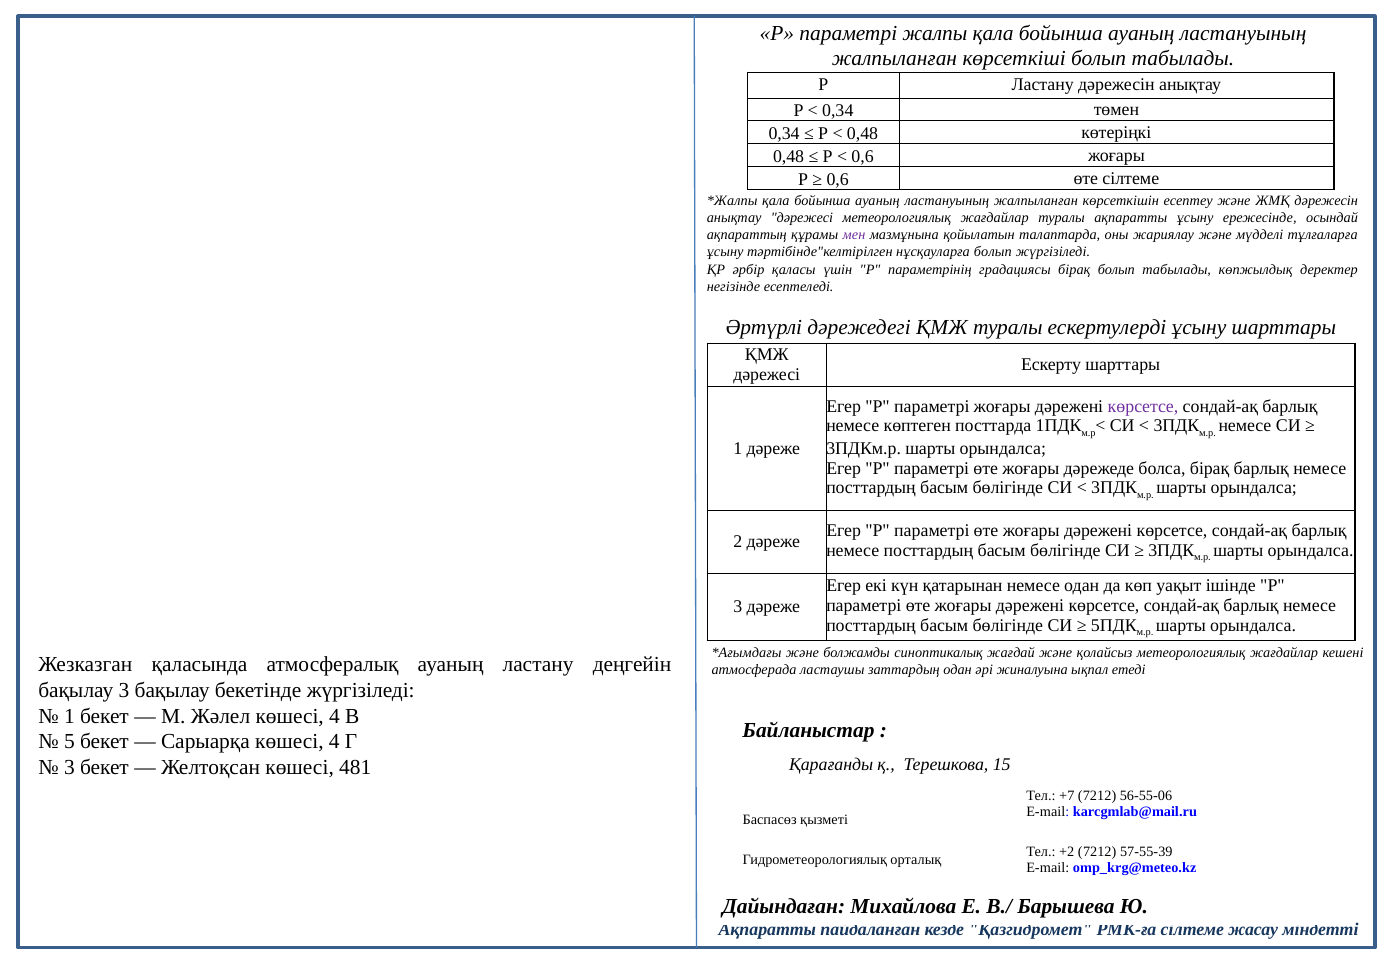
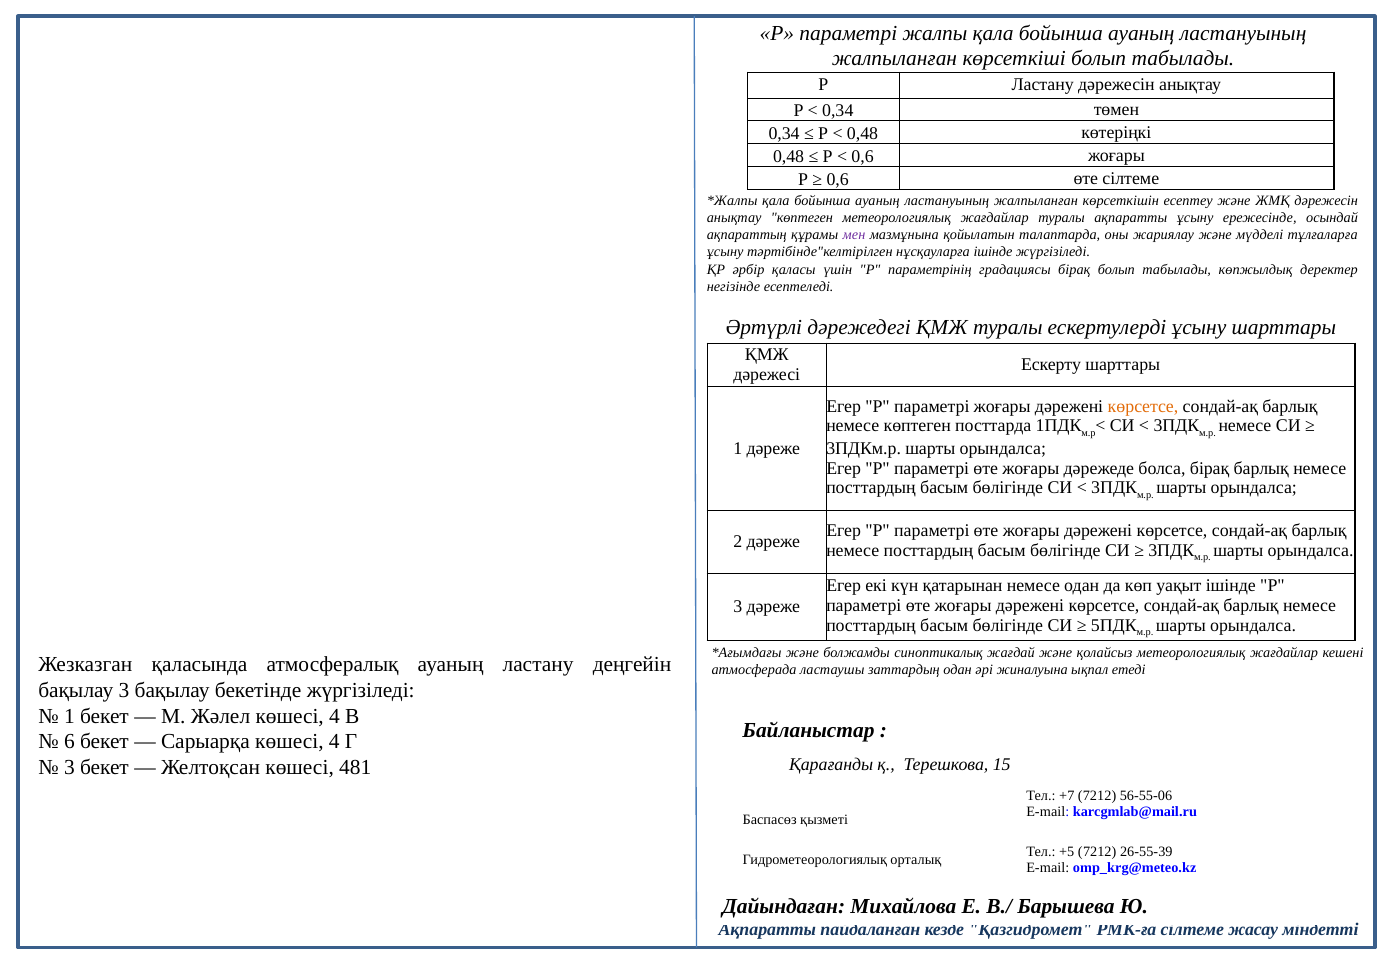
анықтау дәрежесі: дәрежесі -> көптеген (802, 218)
нұсқауларға болып: болып -> ішінде (993, 252)
көрсетсе colour: purple -> orange (1143, 406)
5: 5 -> 6 (69, 742)
+2: +2 -> +5 (1067, 852)
57-55-39: 57-55-39 -> 26-55-39 (1146, 852)
